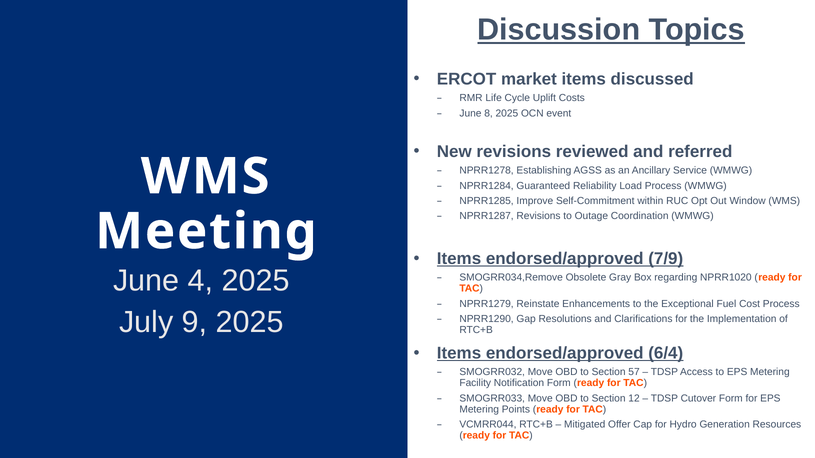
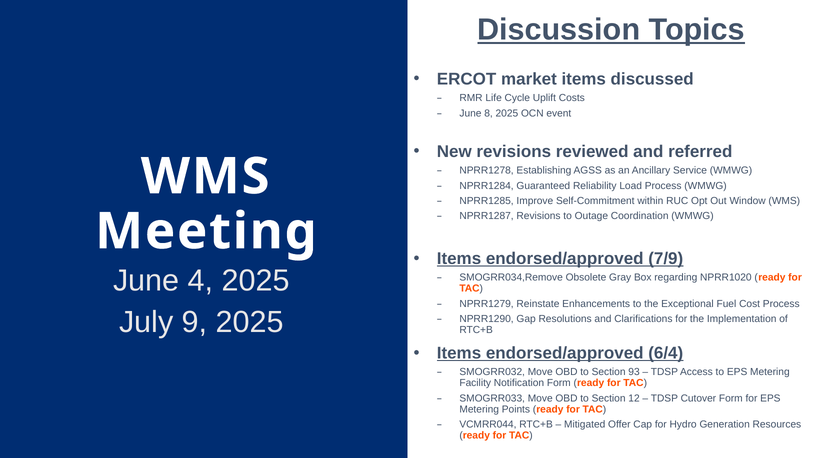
57: 57 -> 93 (634, 372)
